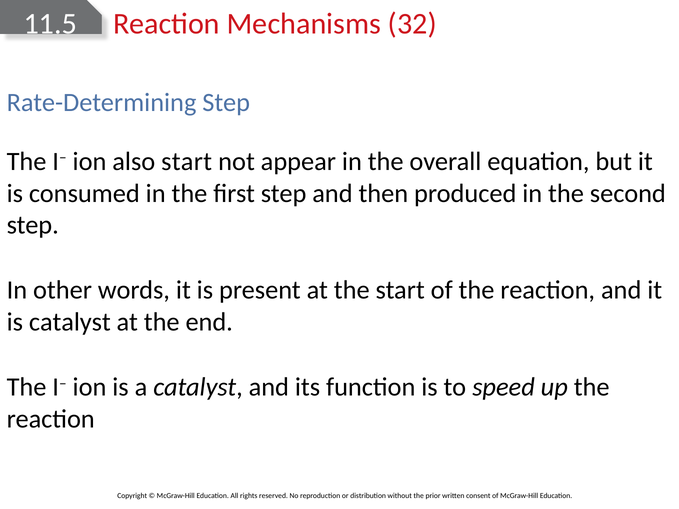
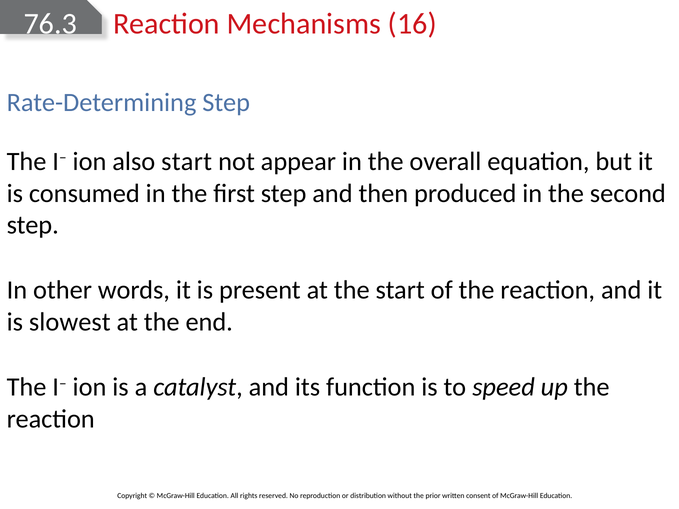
11.5: 11.5 -> 76.3 (50, 24)
32: 32 -> 16 (412, 24)
is catalyst: catalyst -> slowest (70, 322)
